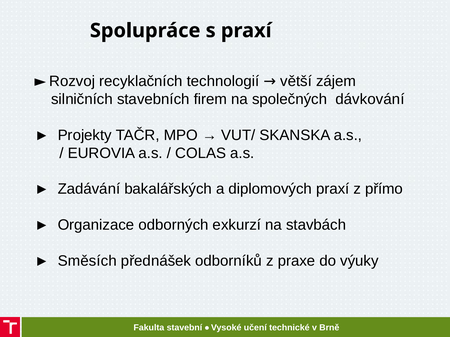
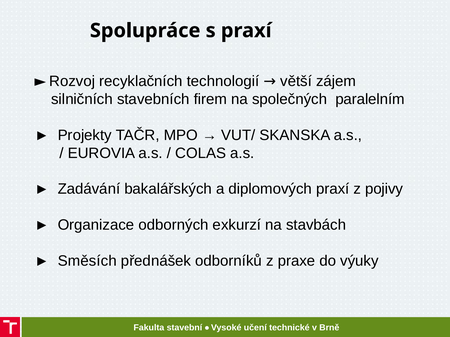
dávkování: dávkování -> paralelním (370, 99)
přímo: přímo -> pojivy (384, 189)
